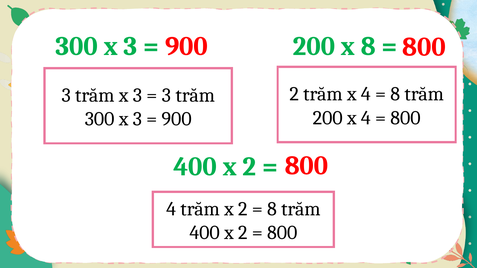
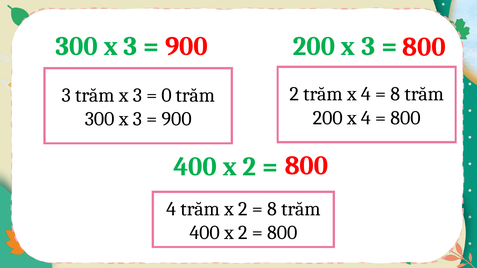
200 x 8: 8 -> 3 (368, 46)
3: 3 -> 0 (166, 95)
